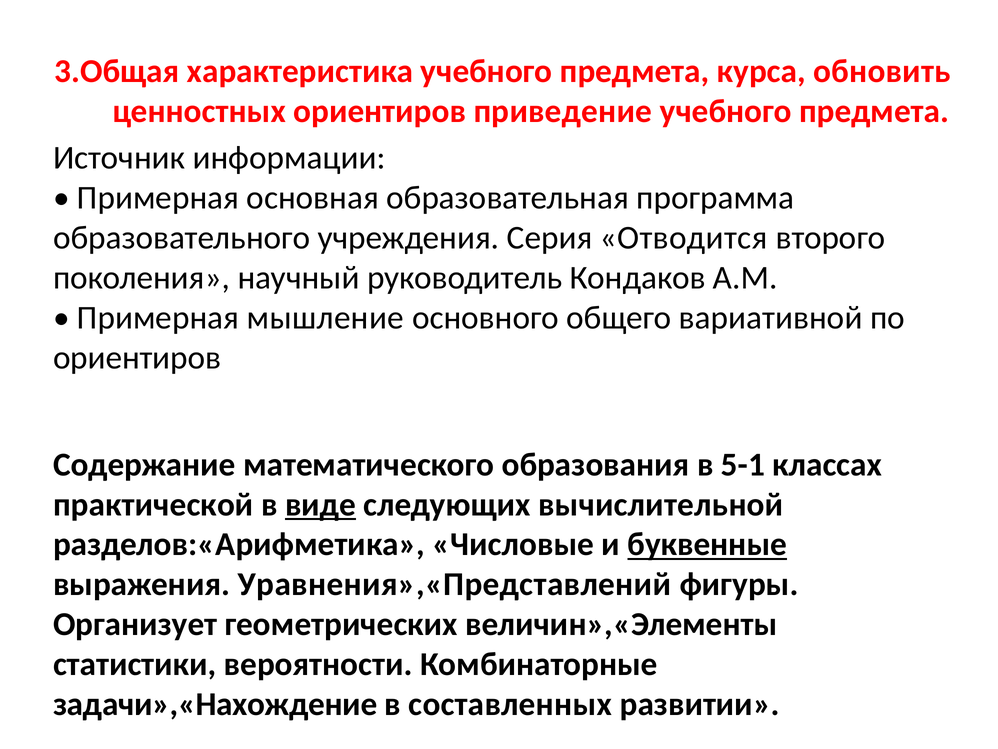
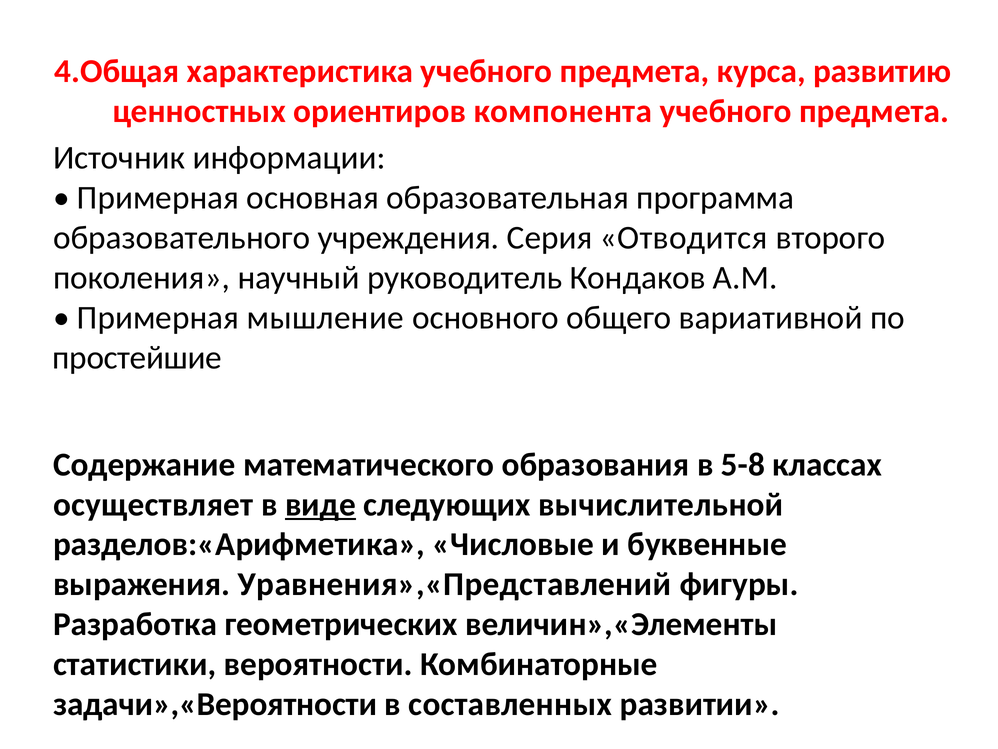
3.Общая: 3.Общая -> 4.Общая (117, 71)
обновить: обновить -> развитию (882, 71)
приведение: приведение -> компонента (563, 111)
ориентиров: ориентиров -> простейшие (137, 357)
5-1: 5-1 -> 5-8 (743, 464)
практической: практической -> осуществляет (153, 504)
буквенные underline: present -> none (707, 544)
Организует: Организует -> Разработка (135, 624)
задачи»,«Нахождение: задачи»,«Нахождение -> задачи»,«Вероятности (215, 704)
